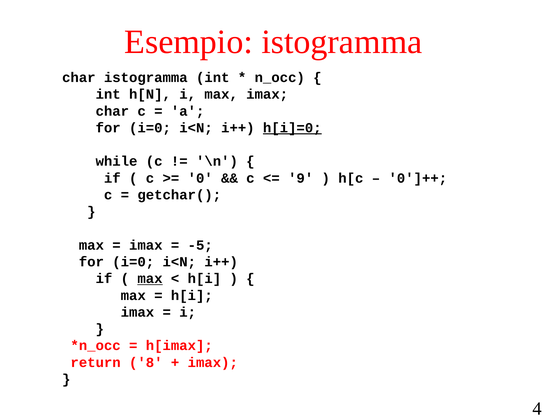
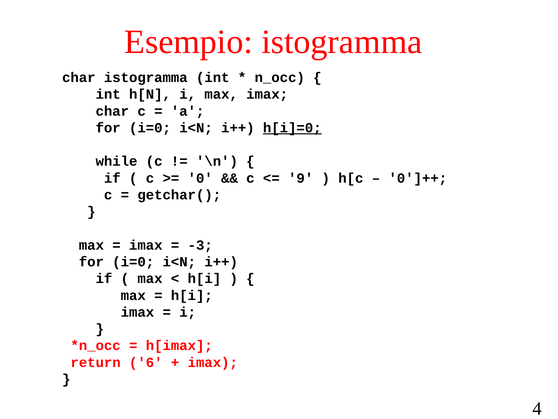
-5: -5 -> -3 (200, 245)
max underline: present -> none (150, 278)
8: 8 -> 6 (146, 362)
